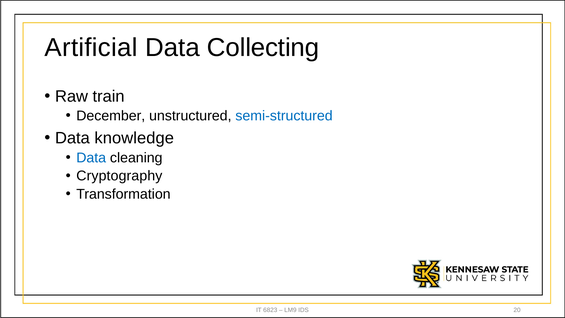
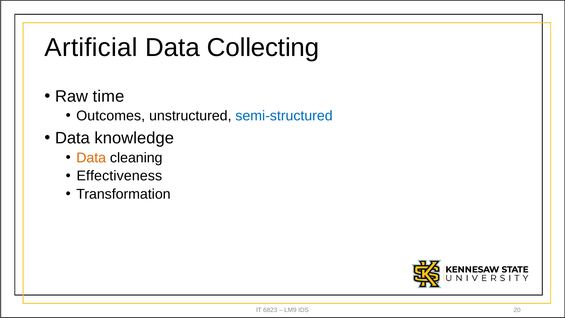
train: train -> time (108, 96)
December: December -> Outcomes (111, 116)
Data colour: blue -> orange (91, 158)
Cryptography: Cryptography -> Effectiveness (119, 176)
